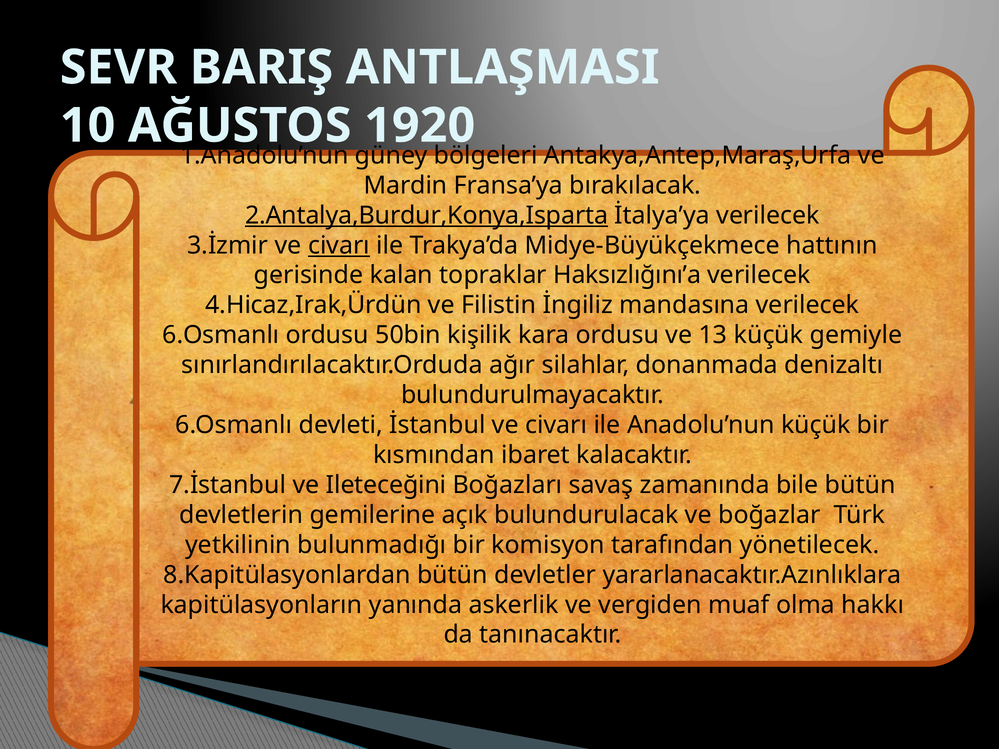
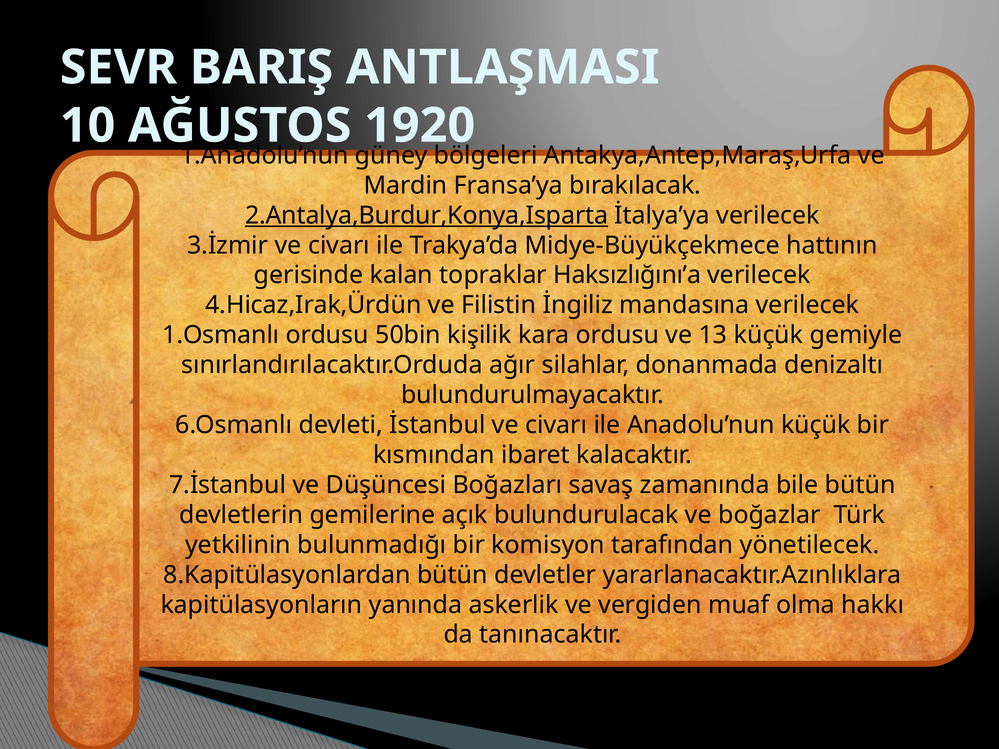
civarı underline: present -> none (339, 245)
6.Osmanlı: 6.Osmanlı -> 1.Osmanlı (221, 335)
Ileteceğini: Ileteceğini -> Düşüncesi (386, 485)
